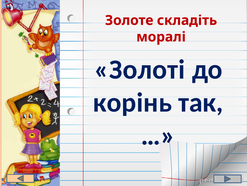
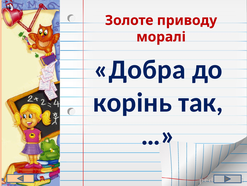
складіть: складіть -> приводу (187, 20)
Золоті: Золоті -> Добра (140, 69)
